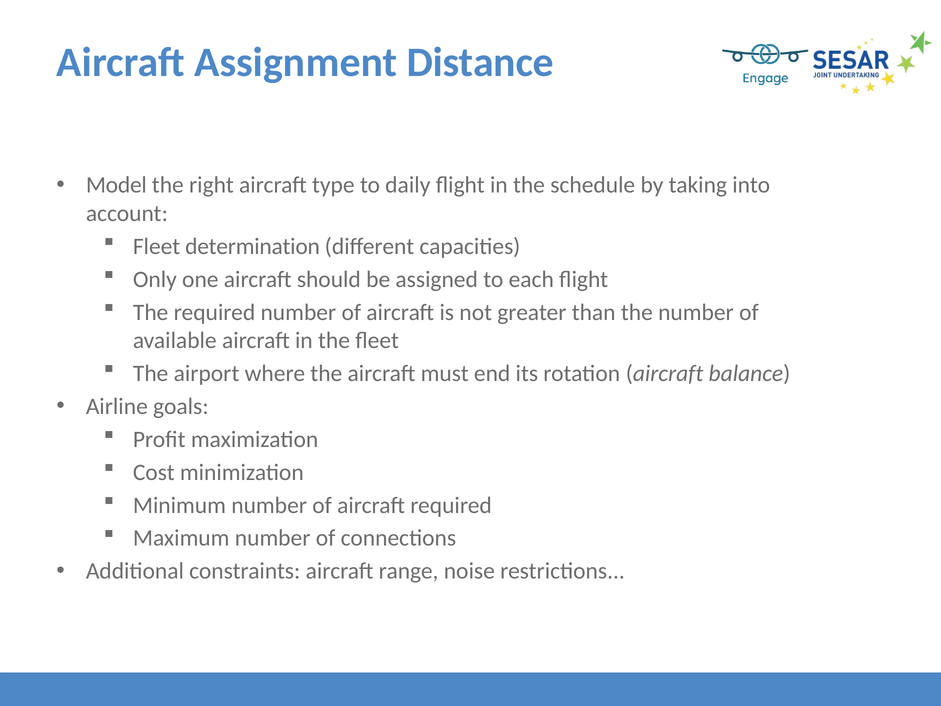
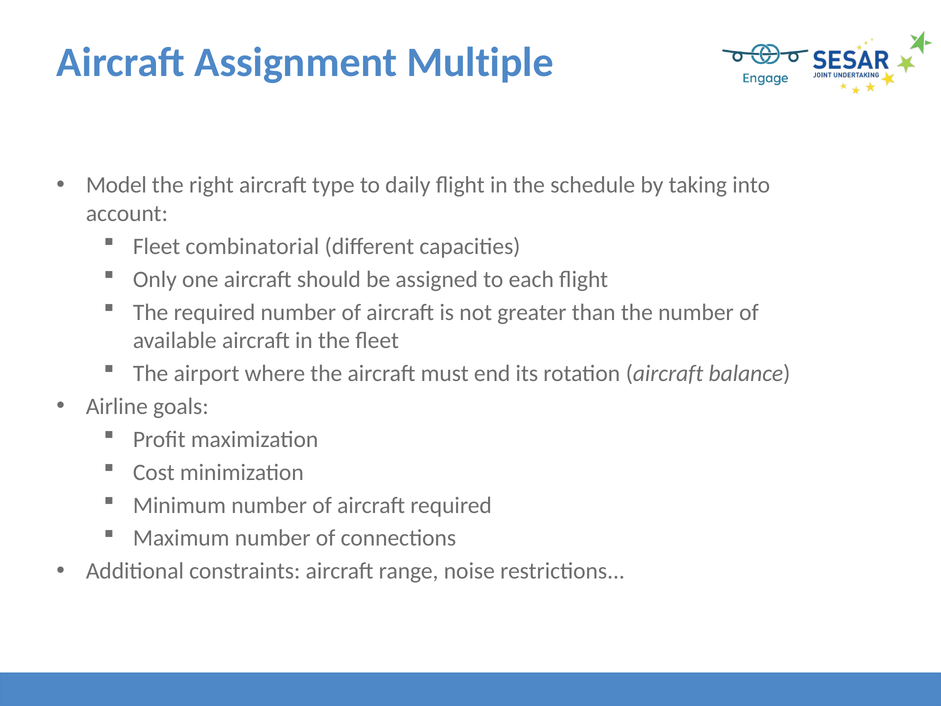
Distance: Distance -> Multiple (480, 62)
determination: determination -> combinatorial (252, 246)
